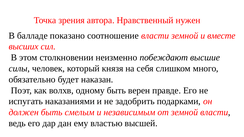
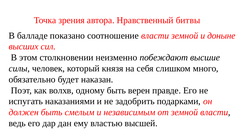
нужен: нужен -> битвы (188, 20)
вместе: вместе -> доныне (221, 36)
